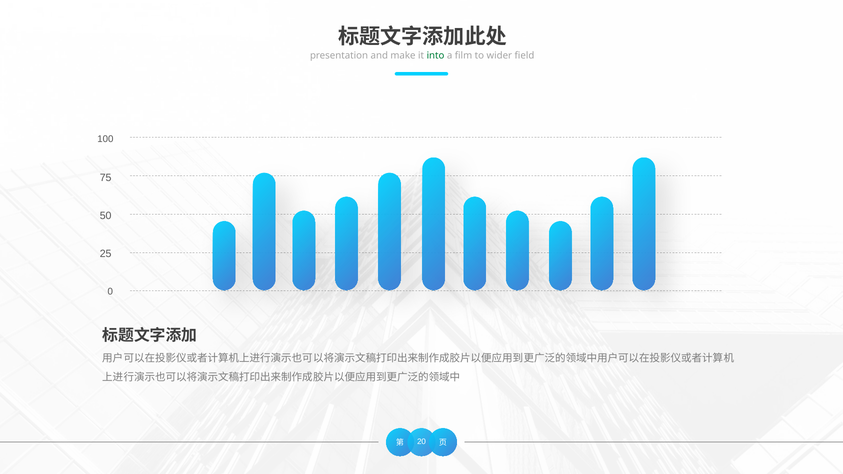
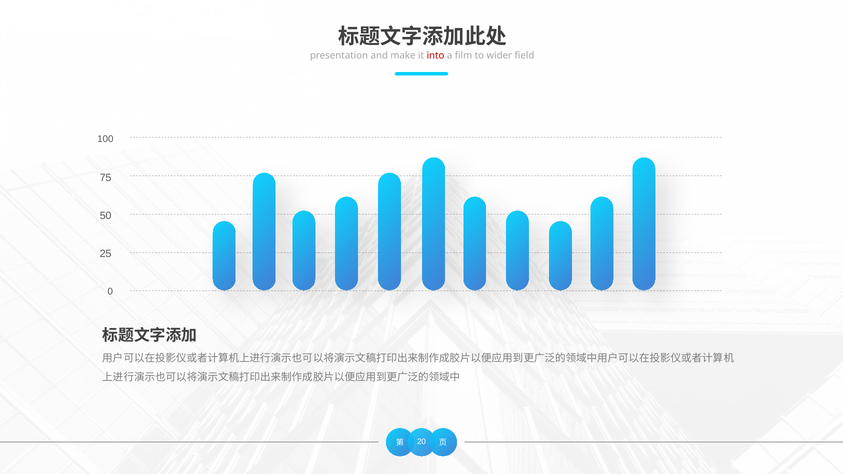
into colour: green -> red (436, 56)
